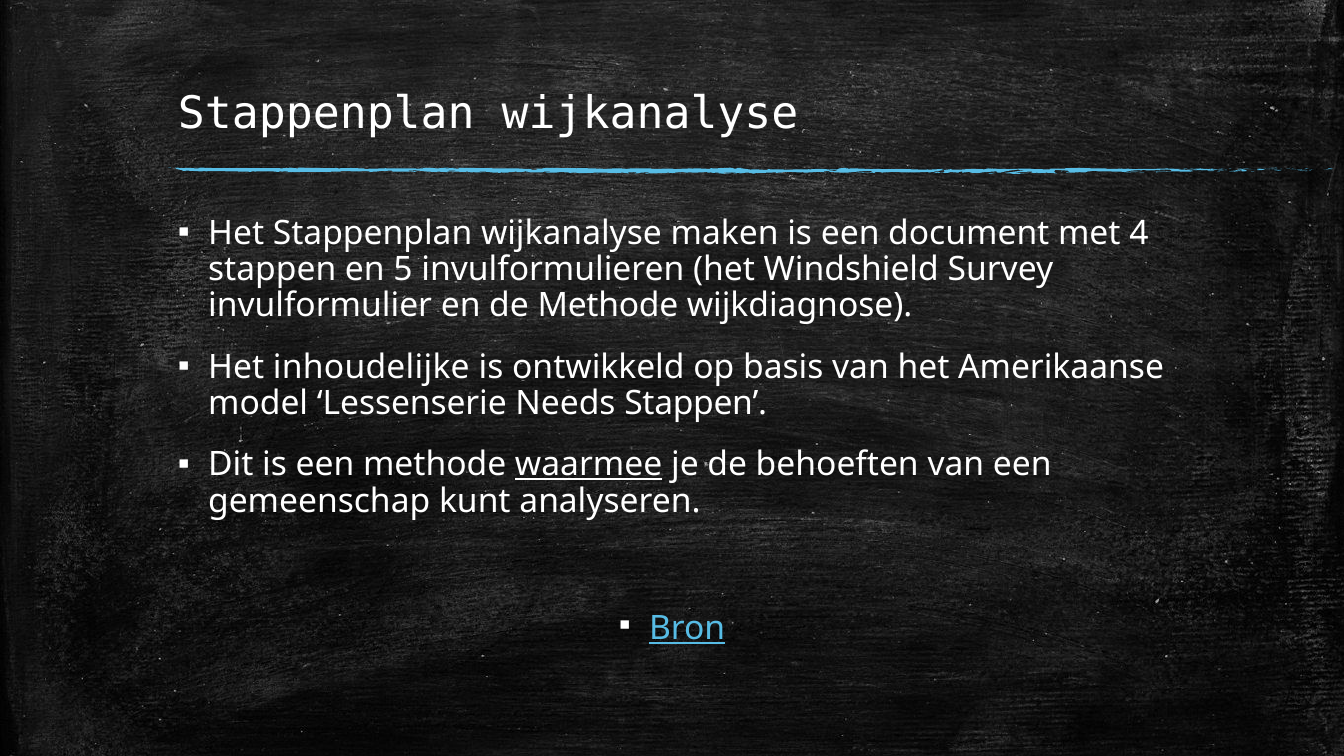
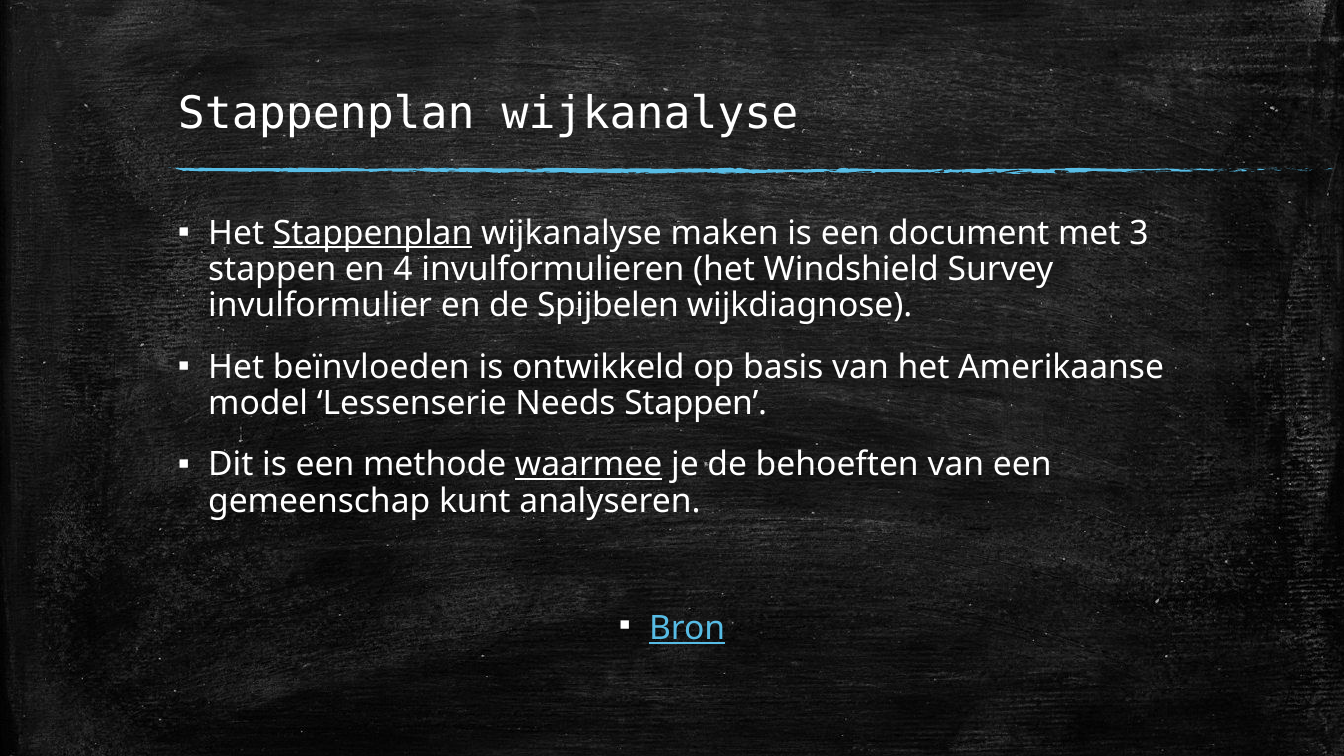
Stappenplan underline: none -> present (373, 233)
4: 4 -> 3 (1139, 233)
5: 5 -> 4 (403, 269)
de Methode: Methode -> Spijbelen (608, 306)
inhoudelijke: inhoudelijke -> beïnvloeden (371, 367)
